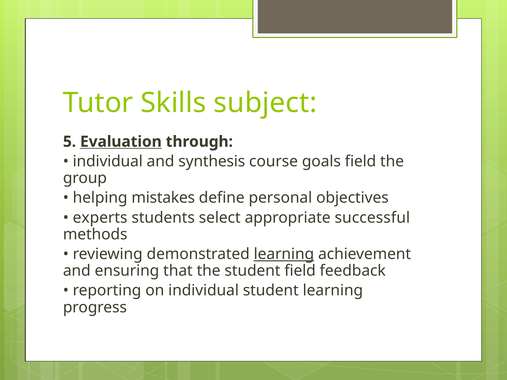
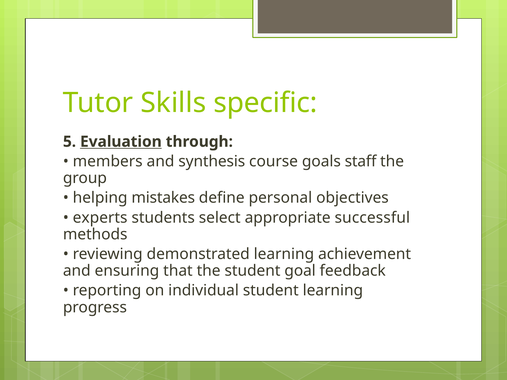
subject: subject -> specific (265, 103)
individual: individual -> members (108, 162)
goals field: field -> staff (361, 162)
learning underline: present -> none (284, 254)
student field: field -> goal (300, 271)
